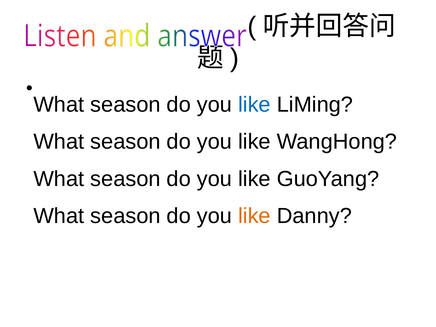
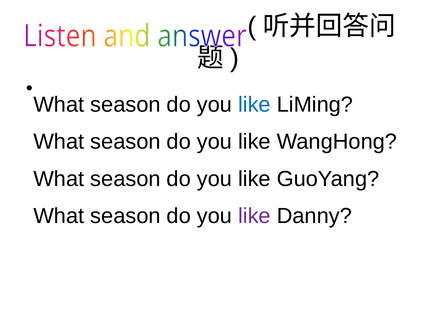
like colour: orange -> purple (254, 216)
